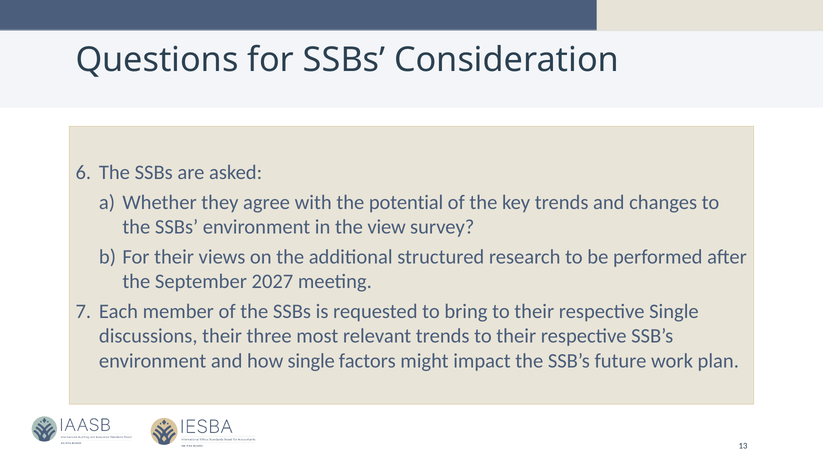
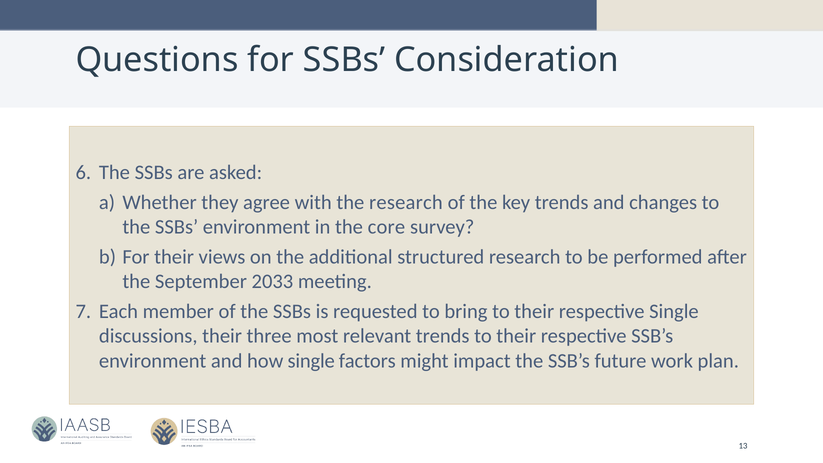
the potential: potential -> research (406, 202)
view: view -> core (386, 227)
2027: 2027 -> 2033 (272, 281)
